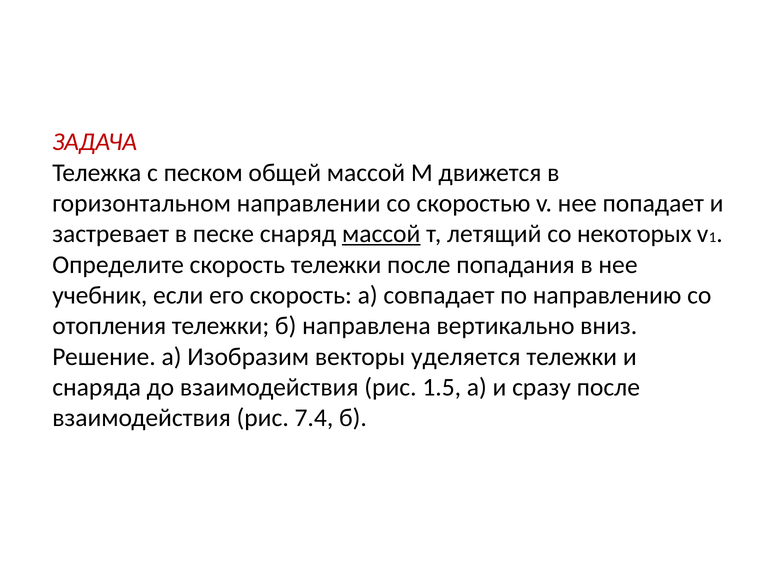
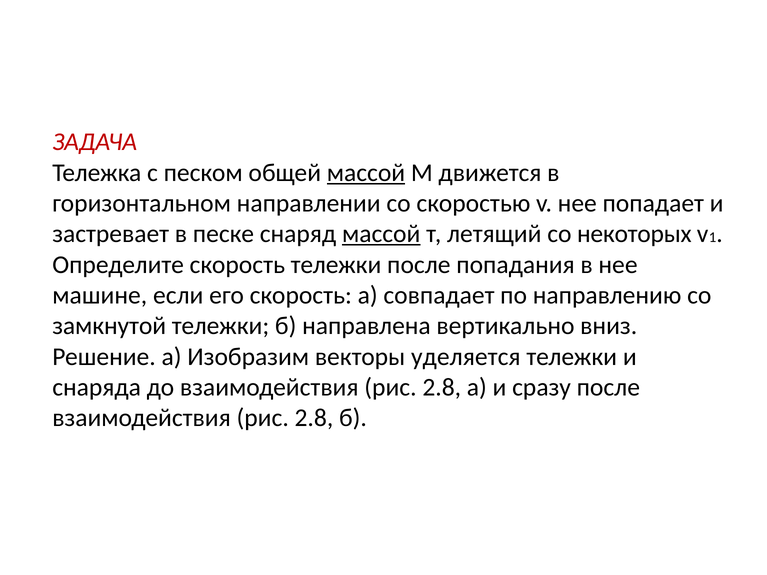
массой underline: none -> present (366, 173)
учебник: учебник -> машине (100, 295)
отопления: отопления -> замкнутой (109, 326)
до взаимодействия рис 1.5: 1.5 -> 2.8 (442, 387)
7.4: 7.4 -> 2.8 (314, 418)
